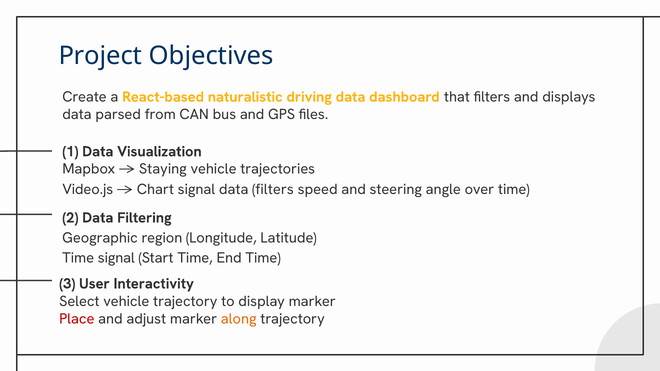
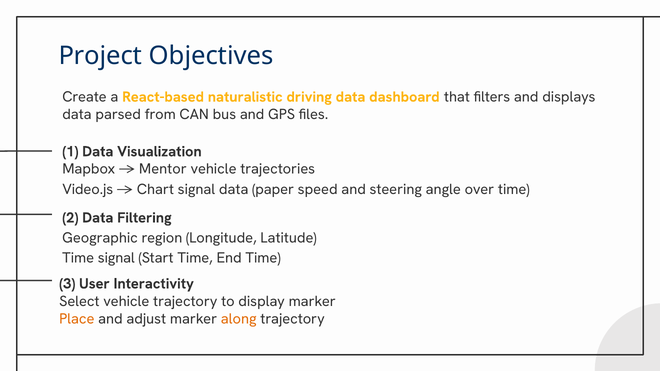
Staying: Staying -> Mentor (163, 169)
data filters: filters -> paper (273, 189)
Place colour: red -> orange (77, 319)
